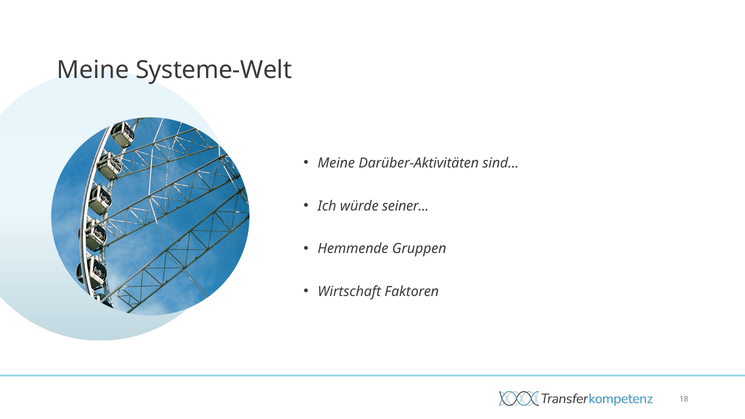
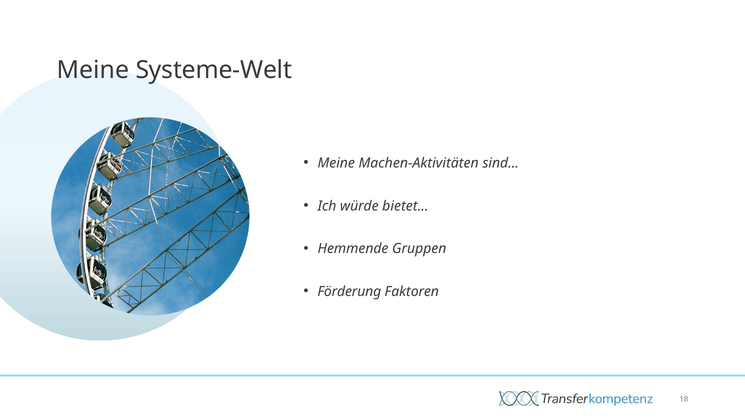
Darüber-Aktivitäten: Darüber-Aktivitäten -> Machen-Aktivitäten (419, 163)
seiner: seiner -> bietet (405, 206)
Wirtschaft: Wirtschaft -> Förderung (349, 292)
